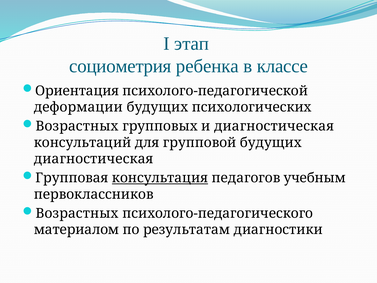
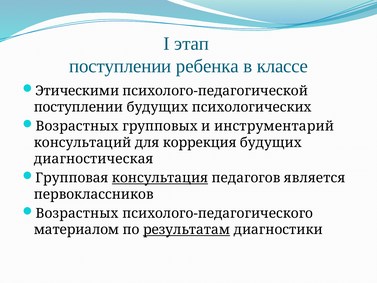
социометрия: социометрия -> поступлении (120, 66)
Ориентация: Ориентация -> Этическими (77, 91)
деформации: деформации -> поступлении (79, 107)
и диагностическая: диагностическая -> инструментарий (274, 126)
групповой: групповой -> коррекция (200, 142)
учебным: учебным -> является (315, 178)
результатам underline: none -> present (187, 230)
